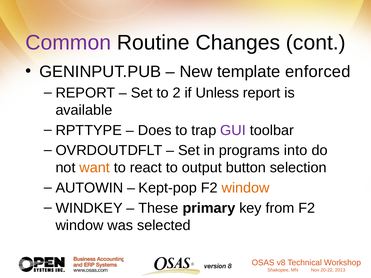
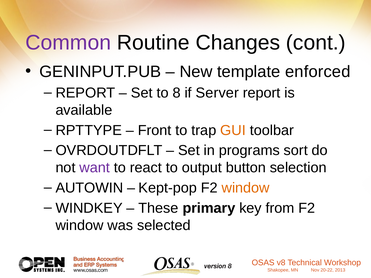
2: 2 -> 8 (177, 93)
Unless: Unless -> Server (217, 93)
Does: Does -> Front (155, 130)
GUI colour: purple -> orange (233, 130)
into: into -> sort (296, 151)
want colour: orange -> purple (95, 168)
